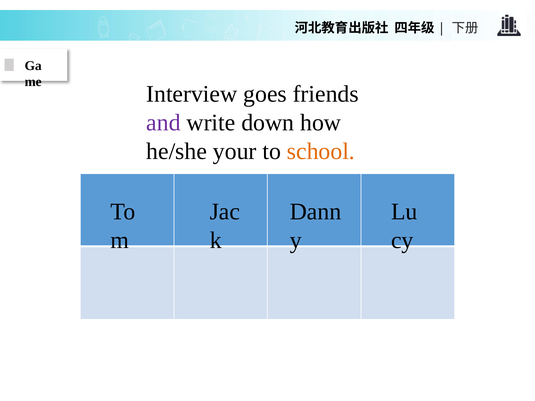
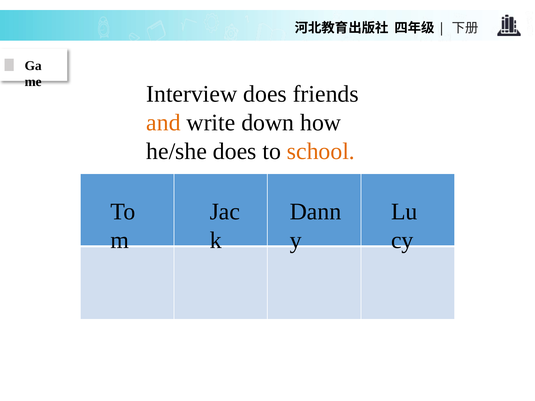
Interview goes: goes -> does (265, 94)
and colour: purple -> orange (163, 123)
he/she your: your -> does (235, 151)
